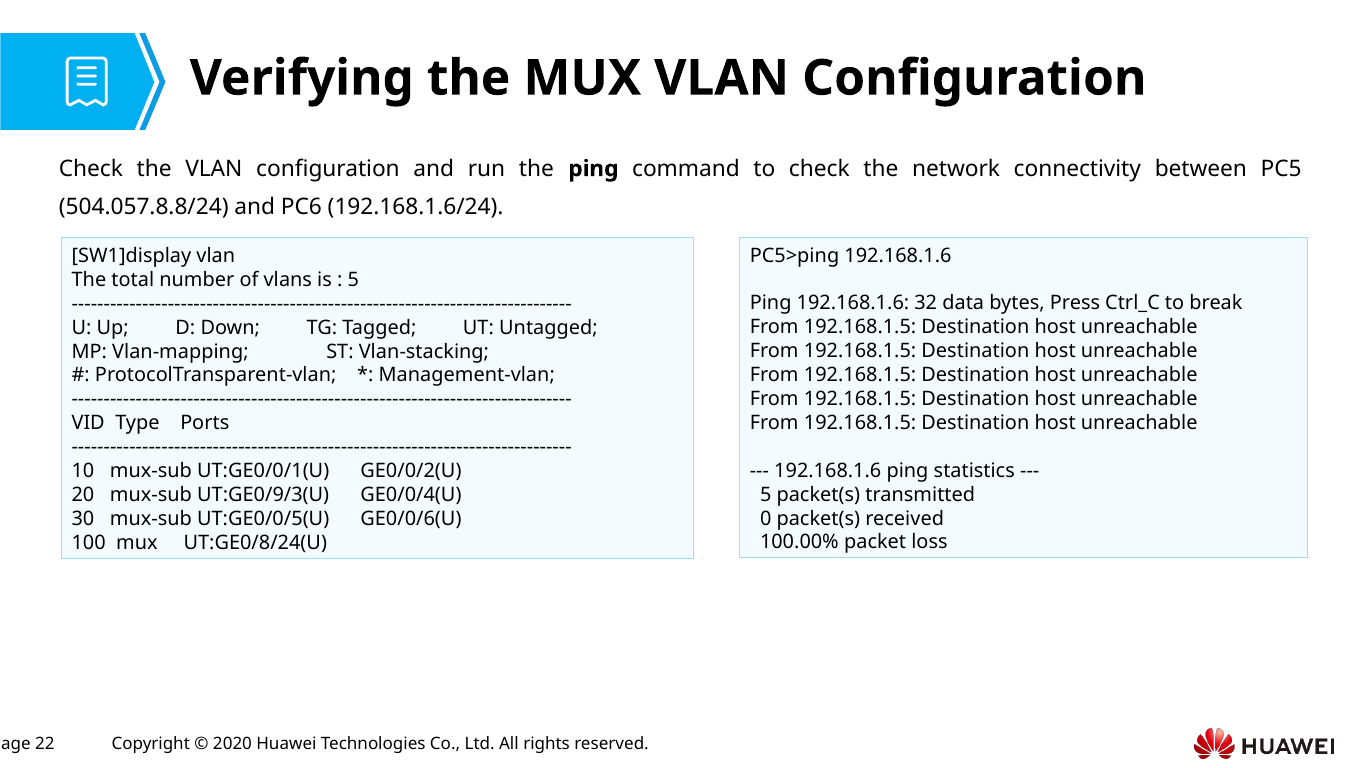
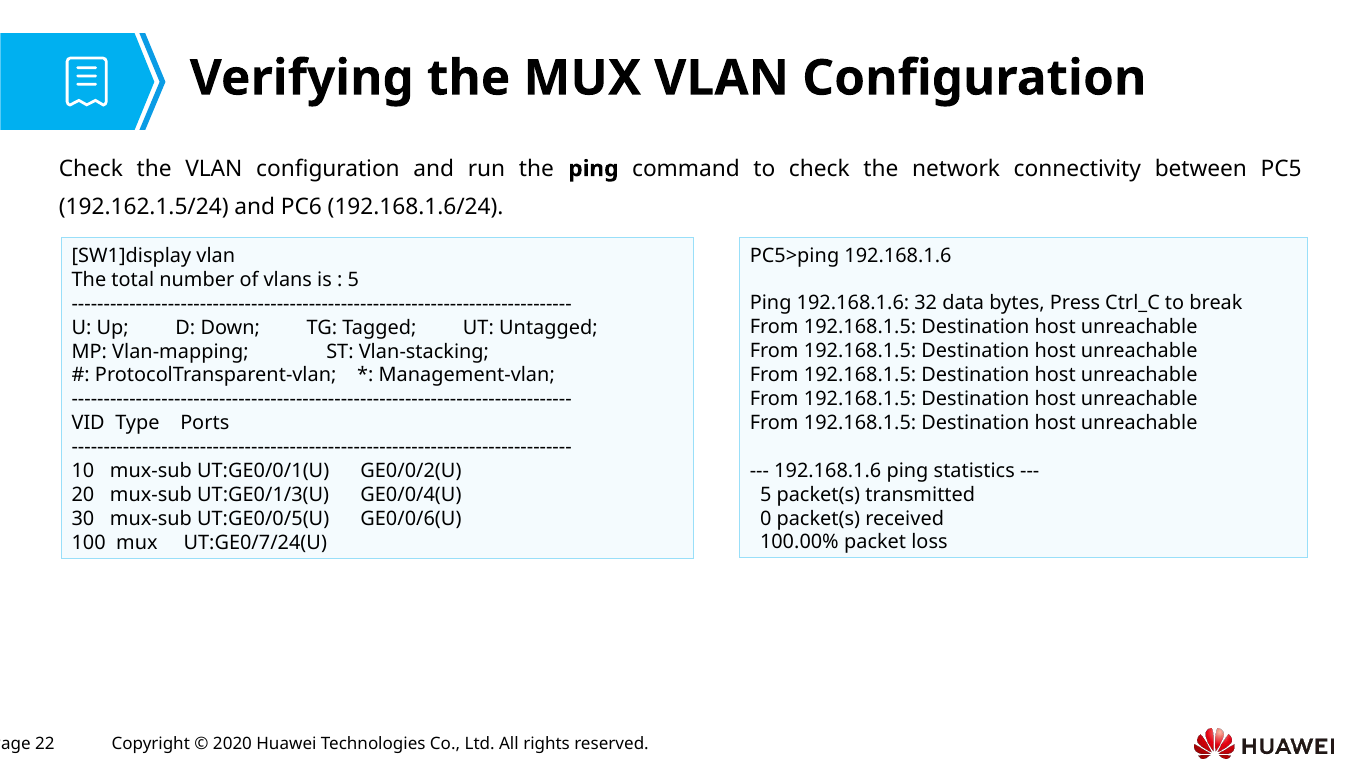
504.057.8.8/24: 504.057.8.8/24 -> 192.162.1.5/24 (144, 207)
UT:GE0/9/3(U: UT:GE0/9/3(U -> UT:GE0/1/3(U (263, 494)
UT:GE0/8/24(U: UT:GE0/8/24(U -> UT:GE0/7/24(U (255, 542)
